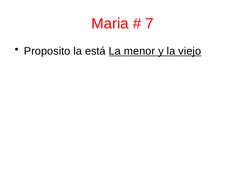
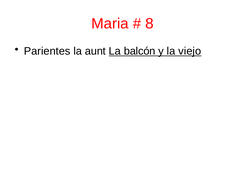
7: 7 -> 8 (149, 24)
Proposito: Proposito -> Parientes (47, 51)
está: está -> aunt (95, 51)
menor: menor -> balcón (140, 51)
